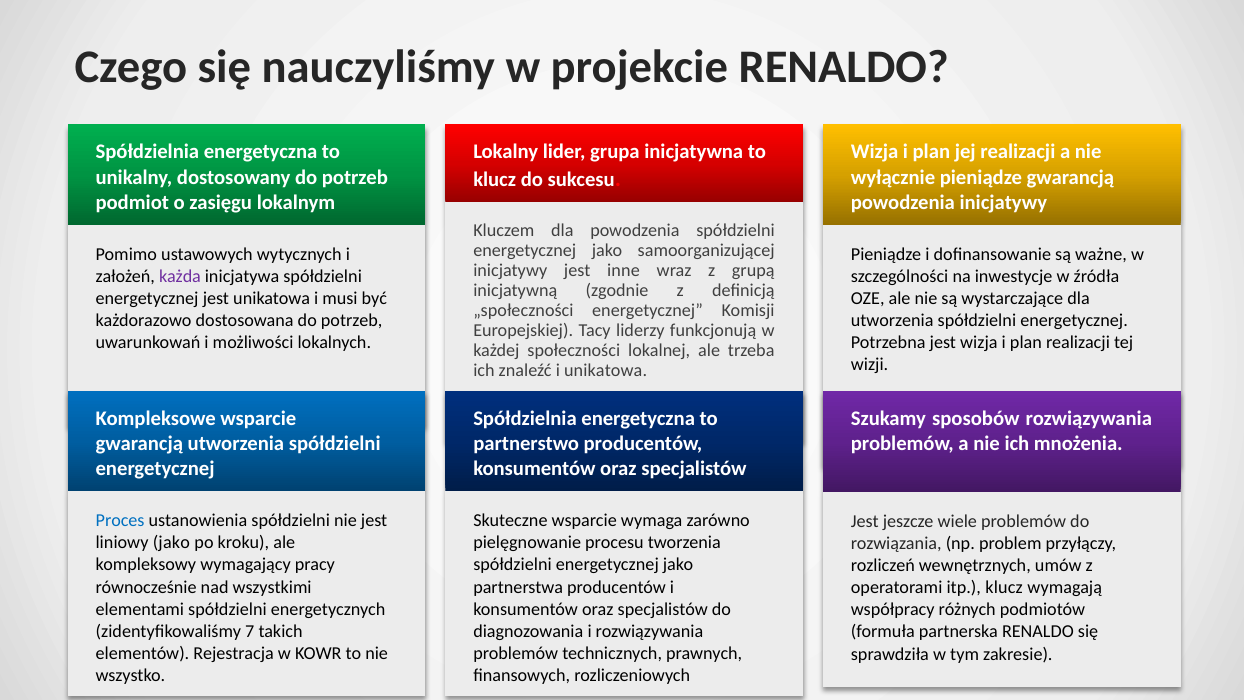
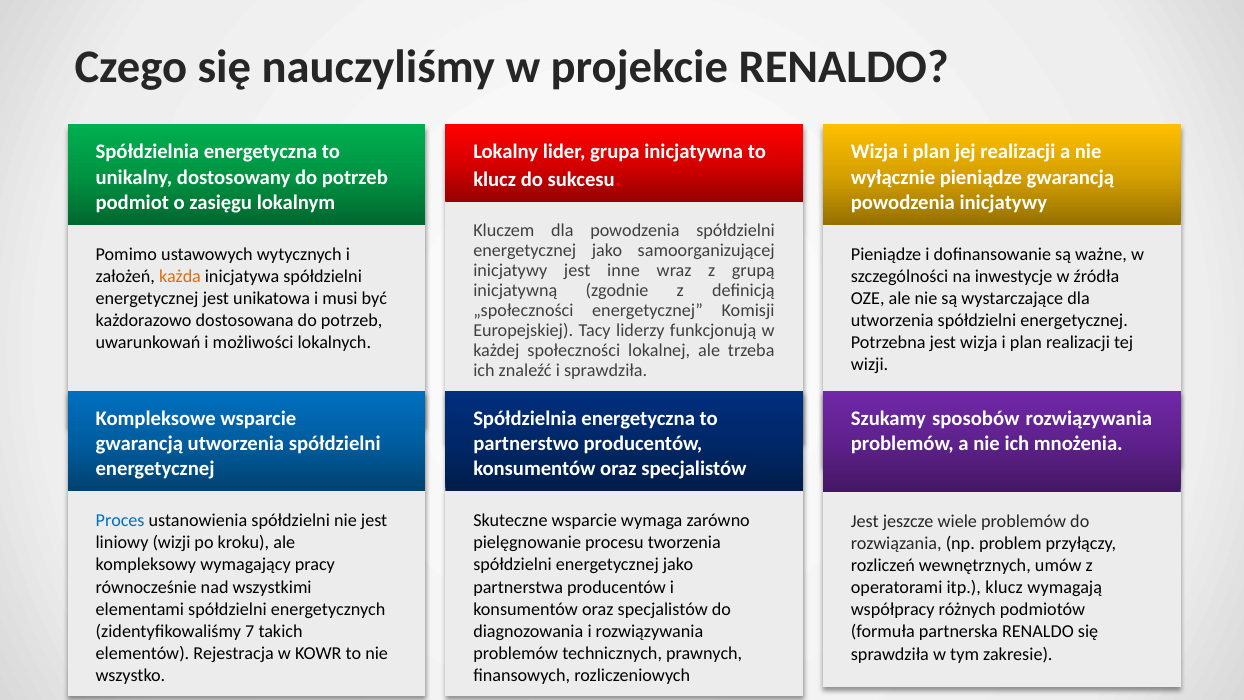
każda colour: purple -> orange (180, 277)
i unikatowa: unikatowa -> sprawdziła (606, 370)
liniowy jako: jako -> wizji (171, 543)
